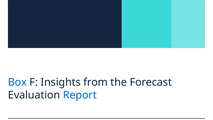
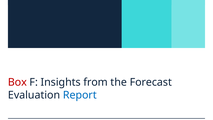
Box colour: blue -> red (17, 82)
